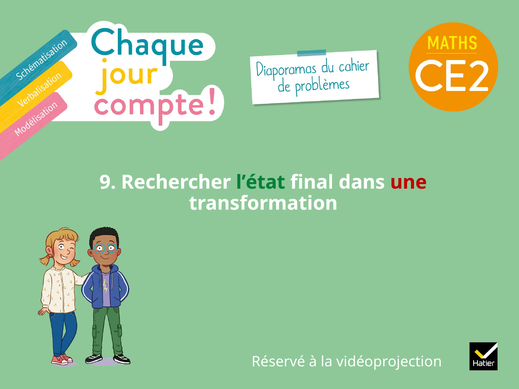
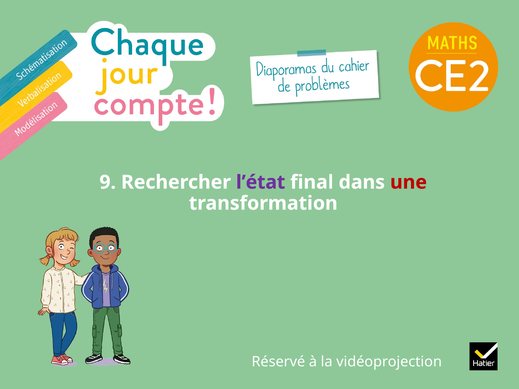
l’état colour: green -> purple (261, 182)
